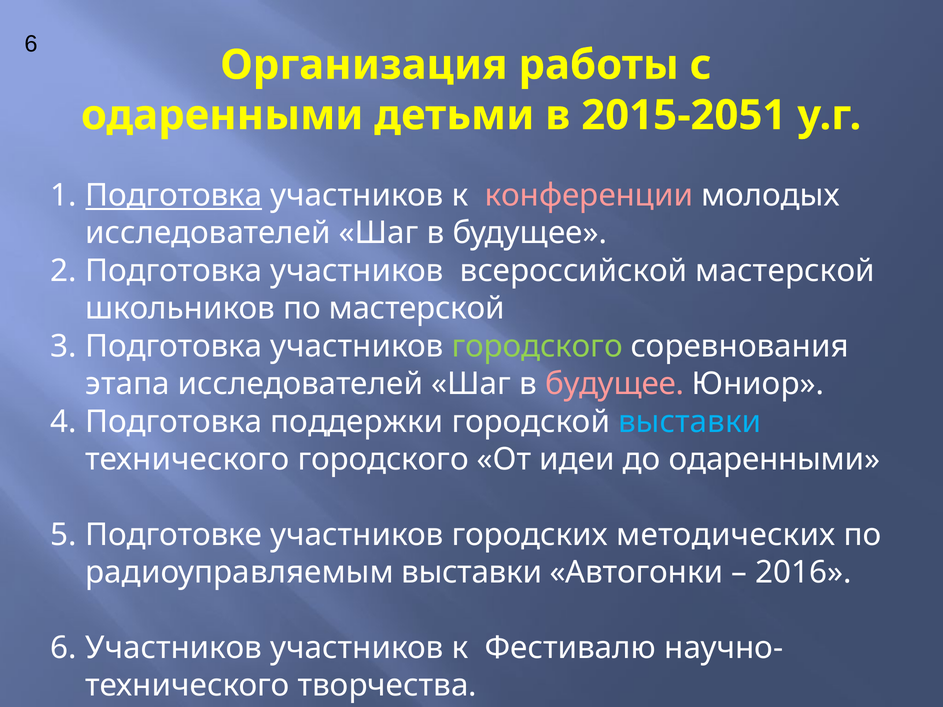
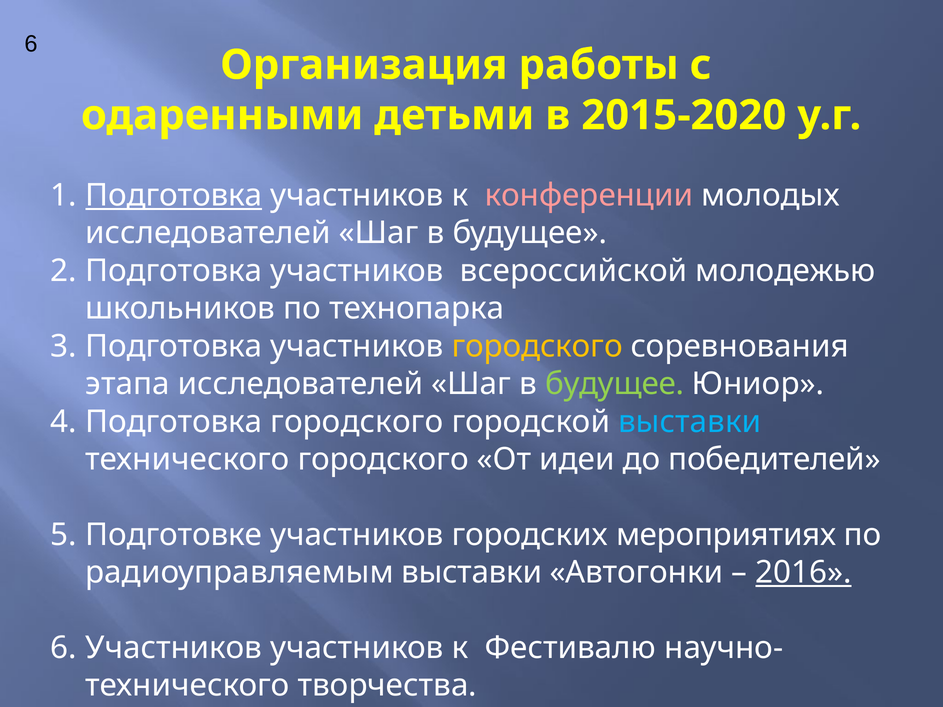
2015-2051: 2015-2051 -> 2015-2020 (684, 115)
всероссийской мастерской: мастерской -> молодежью (785, 271)
по мастерской: мастерской -> технопарка (417, 309)
городского colour: light green -> yellow (537, 346)
будущее colour: pink -> light green (615, 384)
Подготовка поддержки: поддержки -> городского (357, 422)
до одаренными: одаренными -> победителей (774, 460)
методических: методических -> мероприятиях (726, 535)
2016 underline: none -> present (804, 573)
